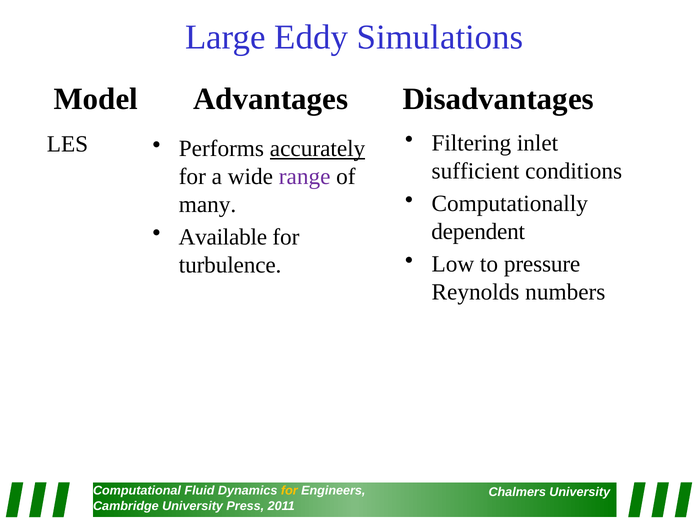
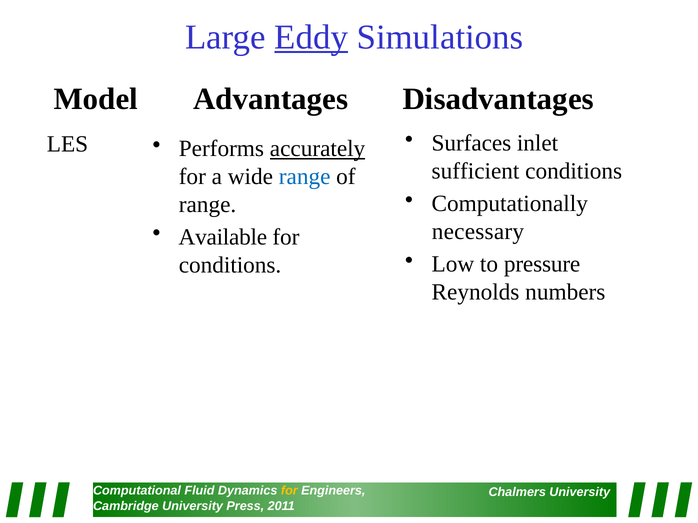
Eddy underline: none -> present (311, 37)
Filtering: Filtering -> Surfaces (471, 143)
range colour: purple -> blue (305, 177)
many: many -> range (208, 205)
dependent: dependent -> necessary (478, 232)
turbulence: turbulence -> conditions (230, 265)
